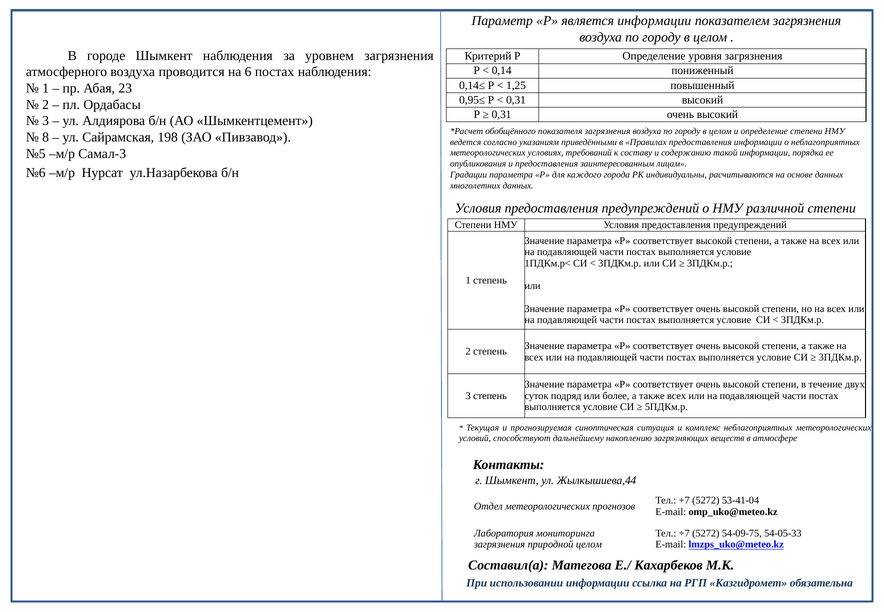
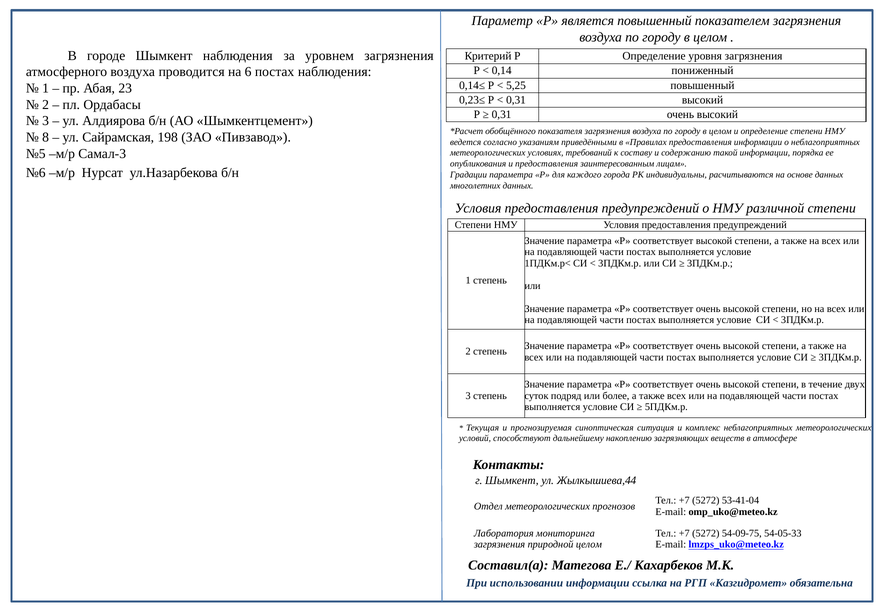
является информации: информации -> повышенный (654, 21)
1,25: 1,25 -> 5,25 (516, 85)
0,95≤: 0,95≤ -> 0,23≤ (472, 100)
